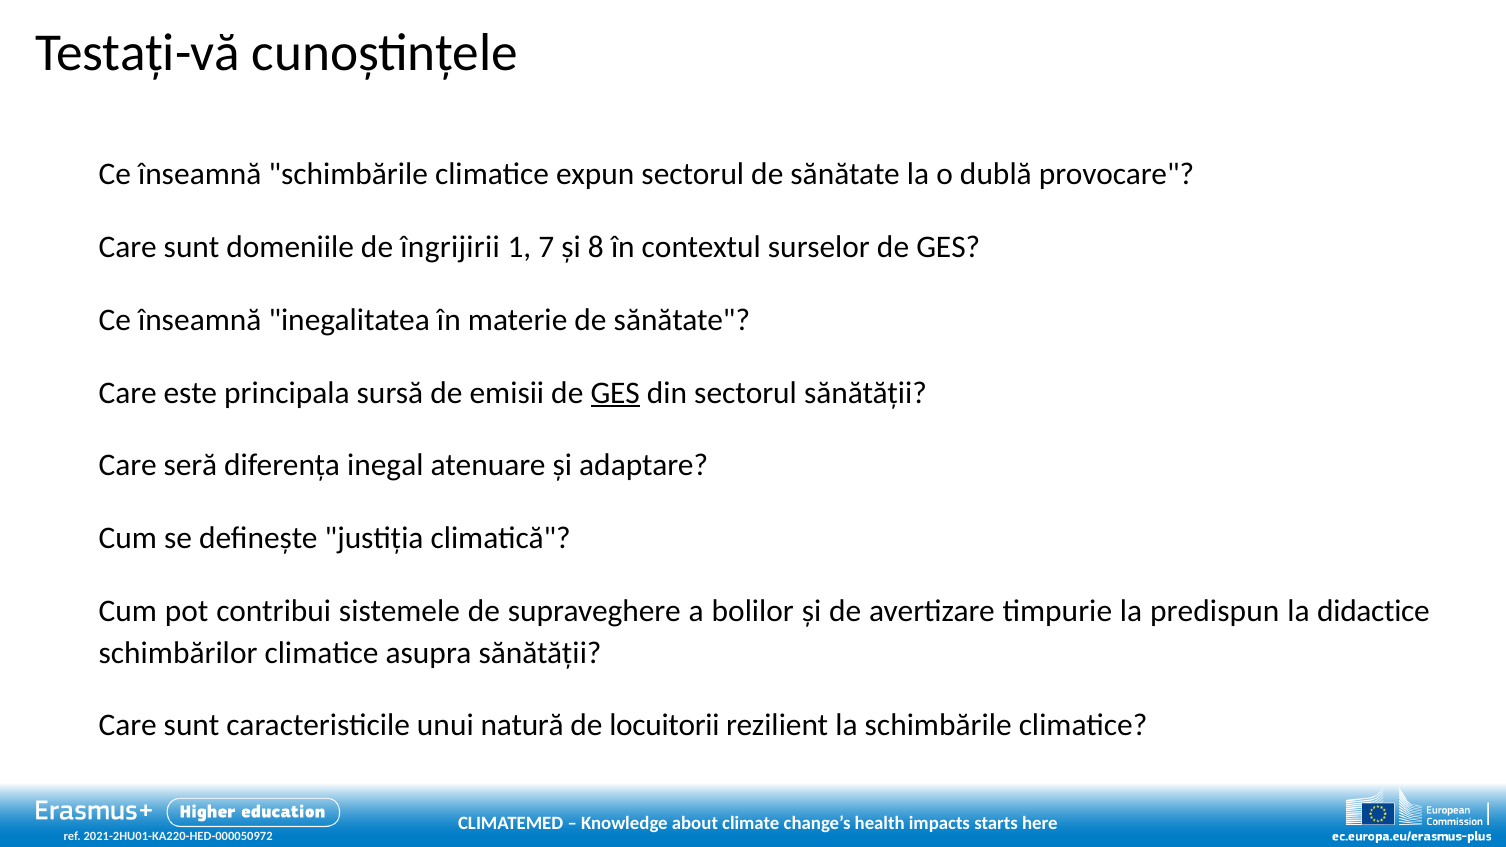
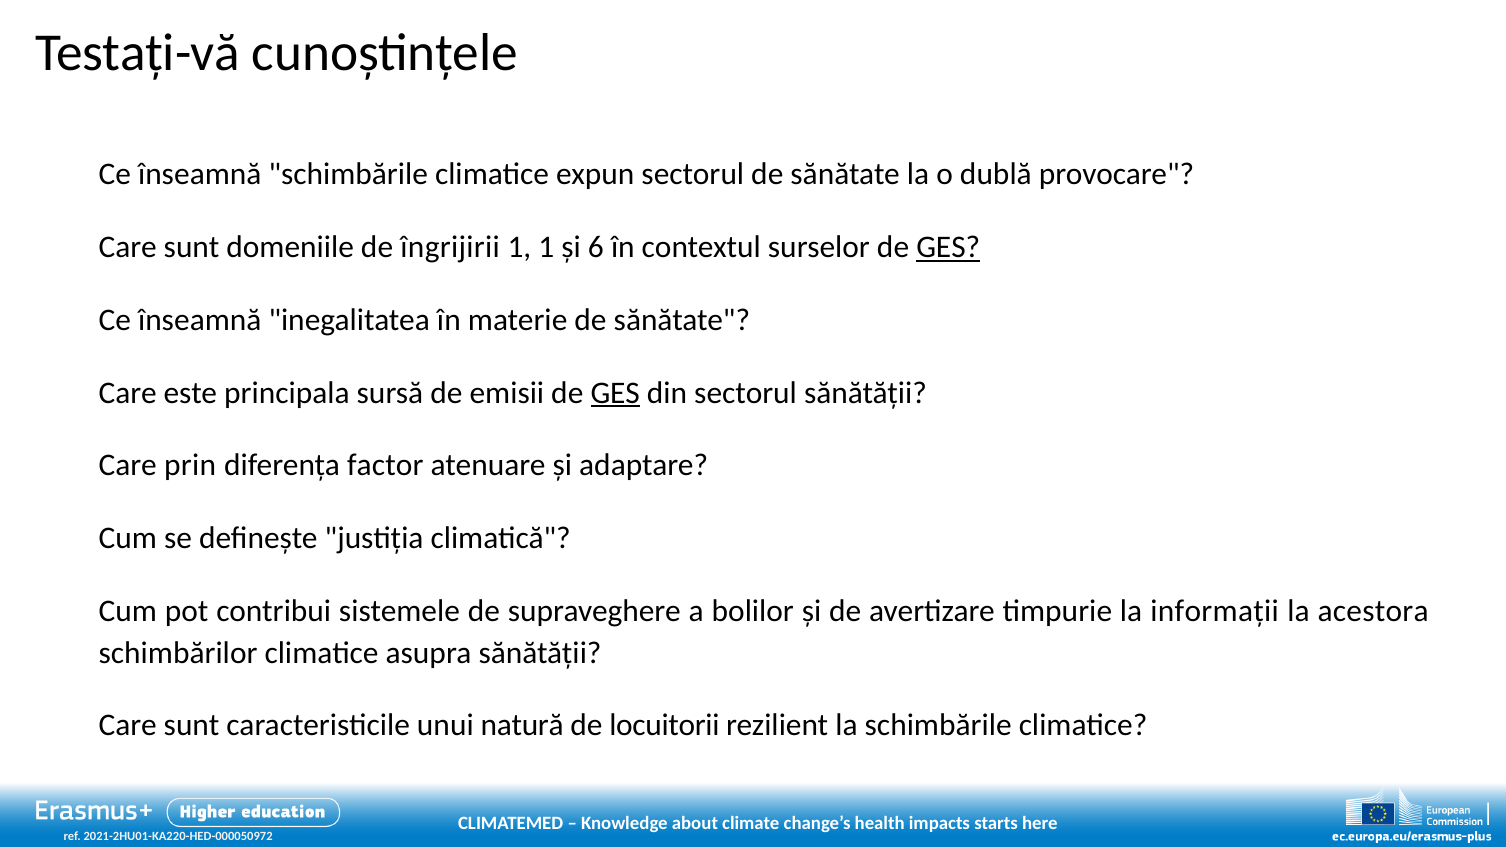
1 7: 7 -> 1 (546, 247)
8: 8 -> 6 (596, 247)
GES underline: none -> present (948, 247)
seră: seră -> prin (190, 466)
inegal: inegal -> factor (385, 466)
predispun: predispun -> informații (1215, 611)
didactice: didactice -> acestora (1373, 611)
